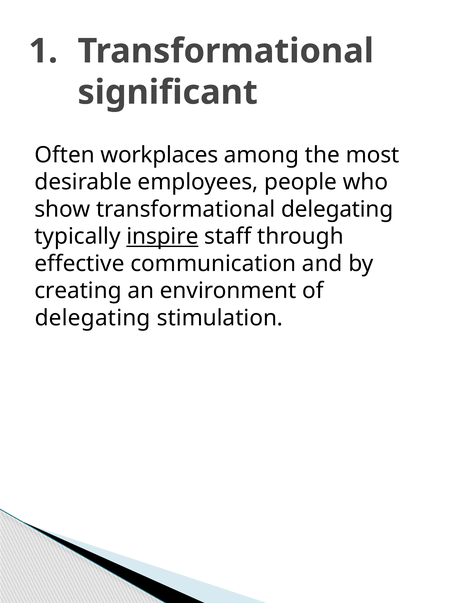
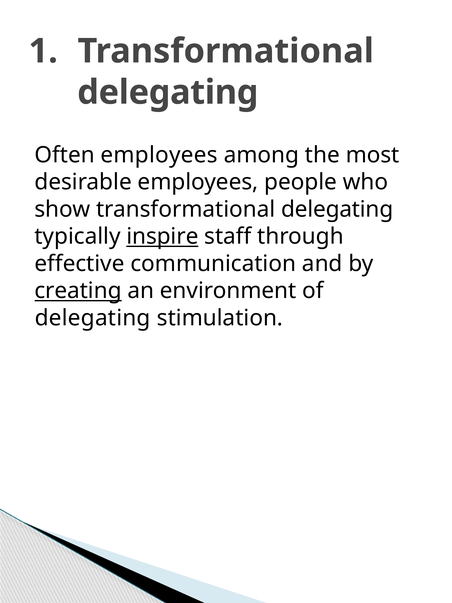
significant: significant -> delegating (168, 92)
Often workplaces: workplaces -> employees (159, 155)
creating underline: none -> present (78, 291)
